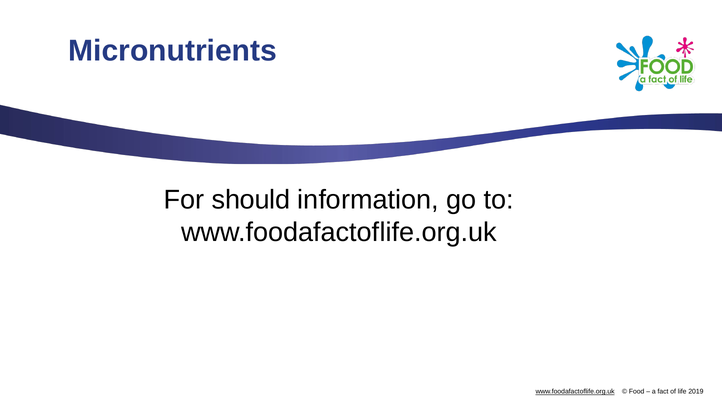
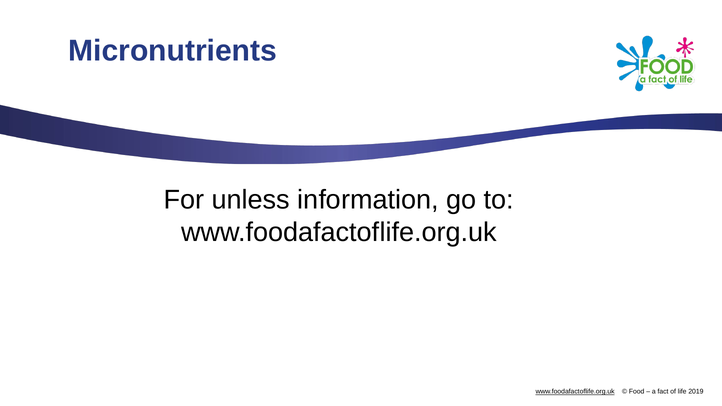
should: should -> unless (251, 200)
